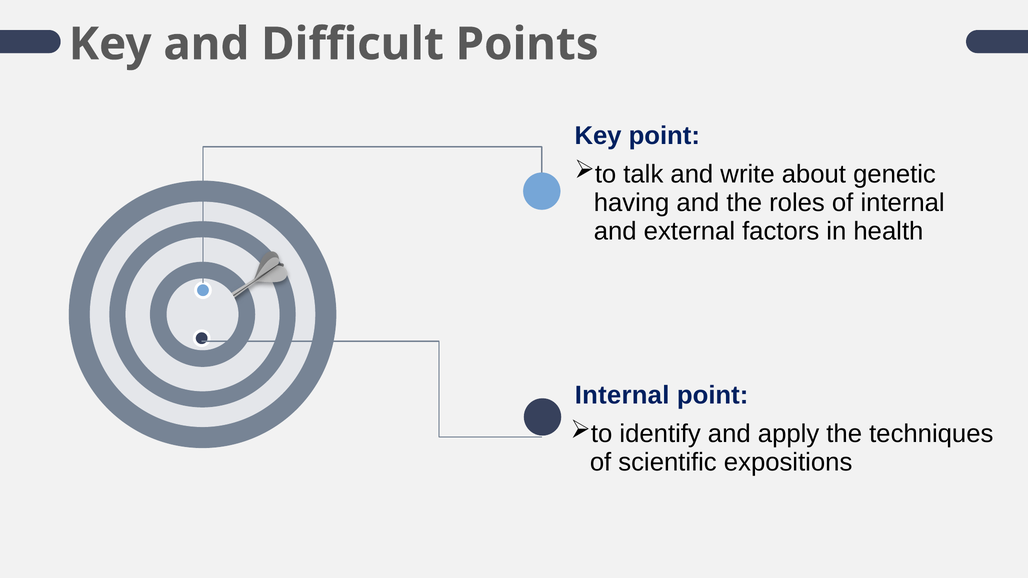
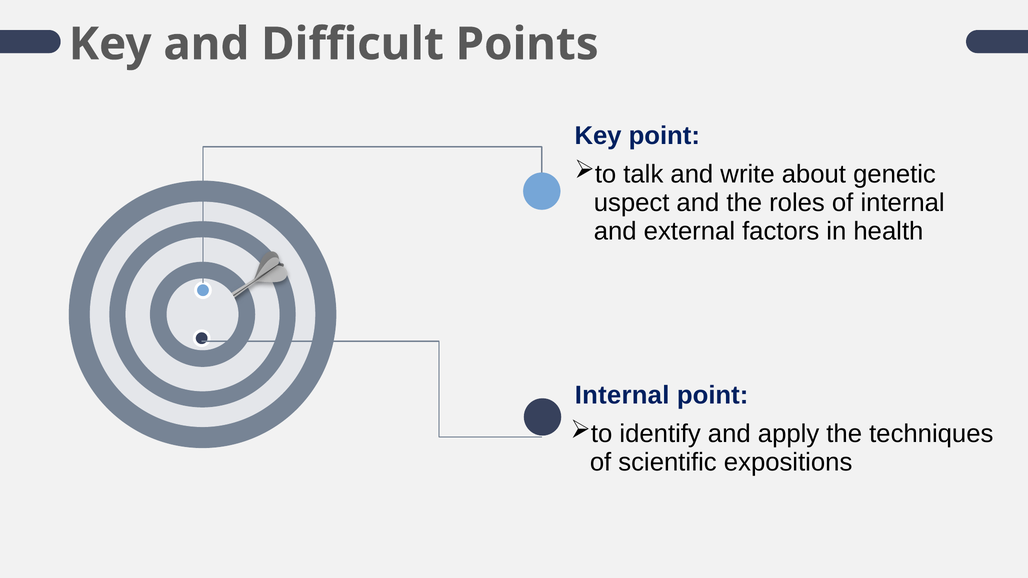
having: having -> uspect (632, 203)
